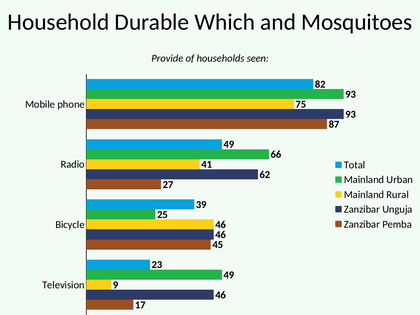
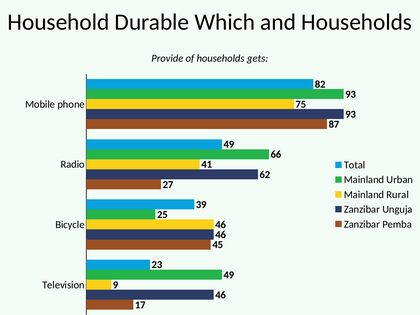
and Mosquitoes: Mosquitoes -> Households (357, 22)
seen: seen -> gets (258, 59)
